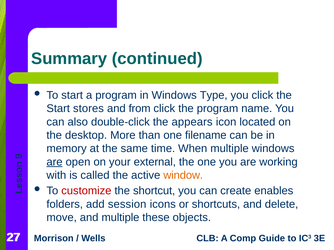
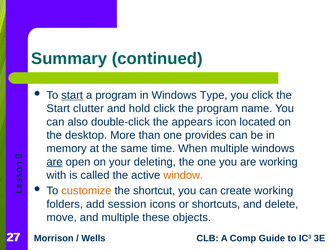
start underline: none -> present (72, 95)
stores: stores -> clutter (88, 109)
from: from -> hold (139, 109)
filename: filename -> provides (206, 136)
external: external -> deleting (155, 162)
customize colour: red -> orange (86, 191)
create enables: enables -> working (274, 191)
